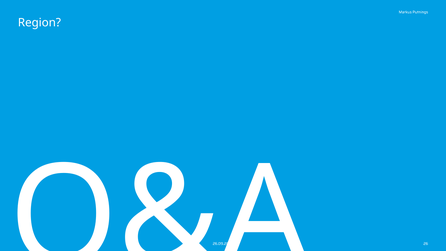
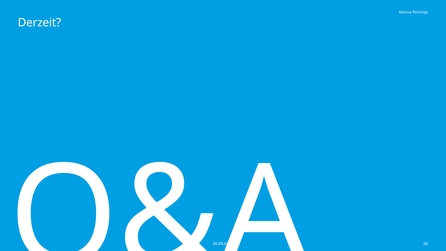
Region: Region -> Derzeit (39, 23)
